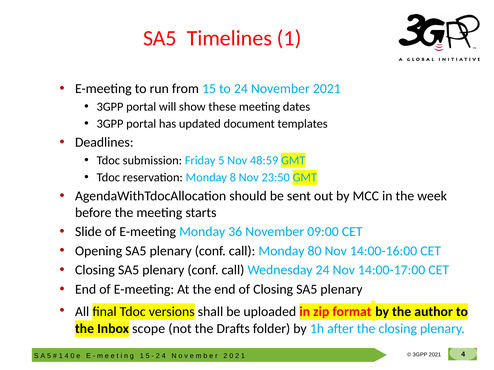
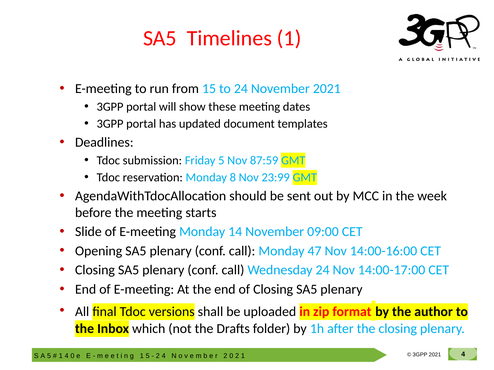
48:59: 48:59 -> 87:59 (264, 161)
23:50: 23:50 -> 23:99 (276, 178)
36: 36 -> 14 (235, 232)
80: 80 -> 47 (315, 251)
scope: scope -> which (149, 329)
